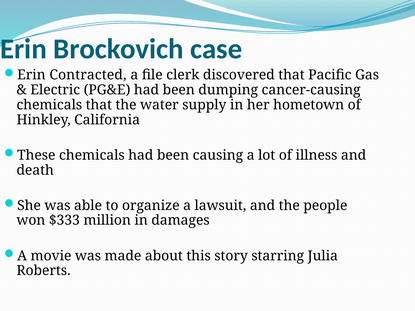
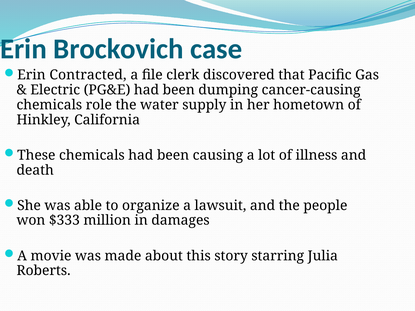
chemicals that: that -> role (99, 105)
